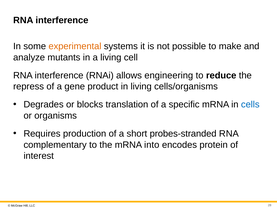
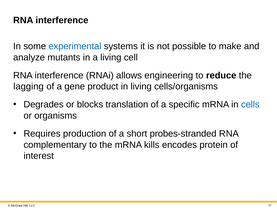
experimental colour: orange -> blue (75, 46)
repress: repress -> lagging (29, 86)
into: into -> kills (152, 145)
